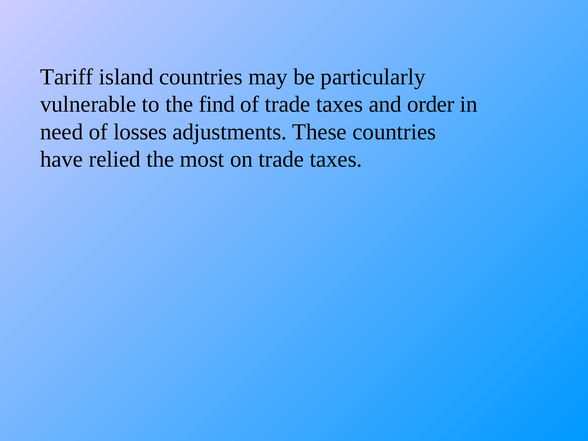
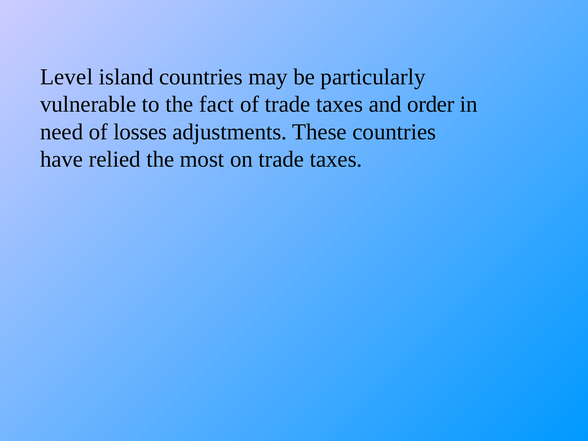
Tariff: Tariff -> Level (67, 77)
find: find -> fact (217, 104)
